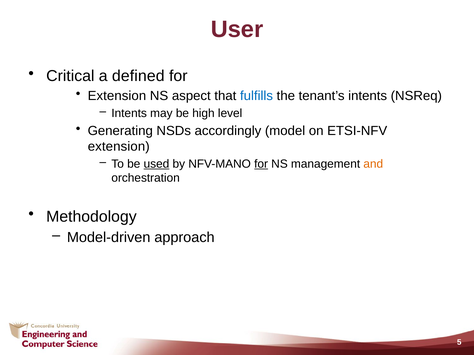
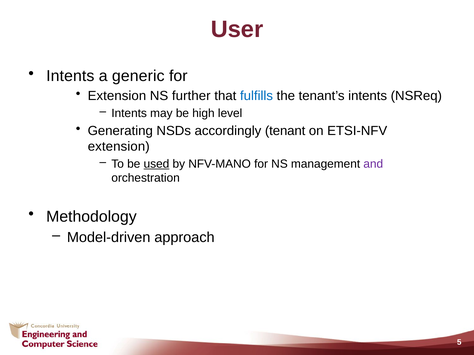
Critical: Critical -> Intents (70, 76)
defined: defined -> generic (138, 76)
aspect: aspect -> further (191, 96)
model: model -> tenant (285, 131)
for underline: present -> none (261, 164)
and colour: orange -> purple (373, 164)
